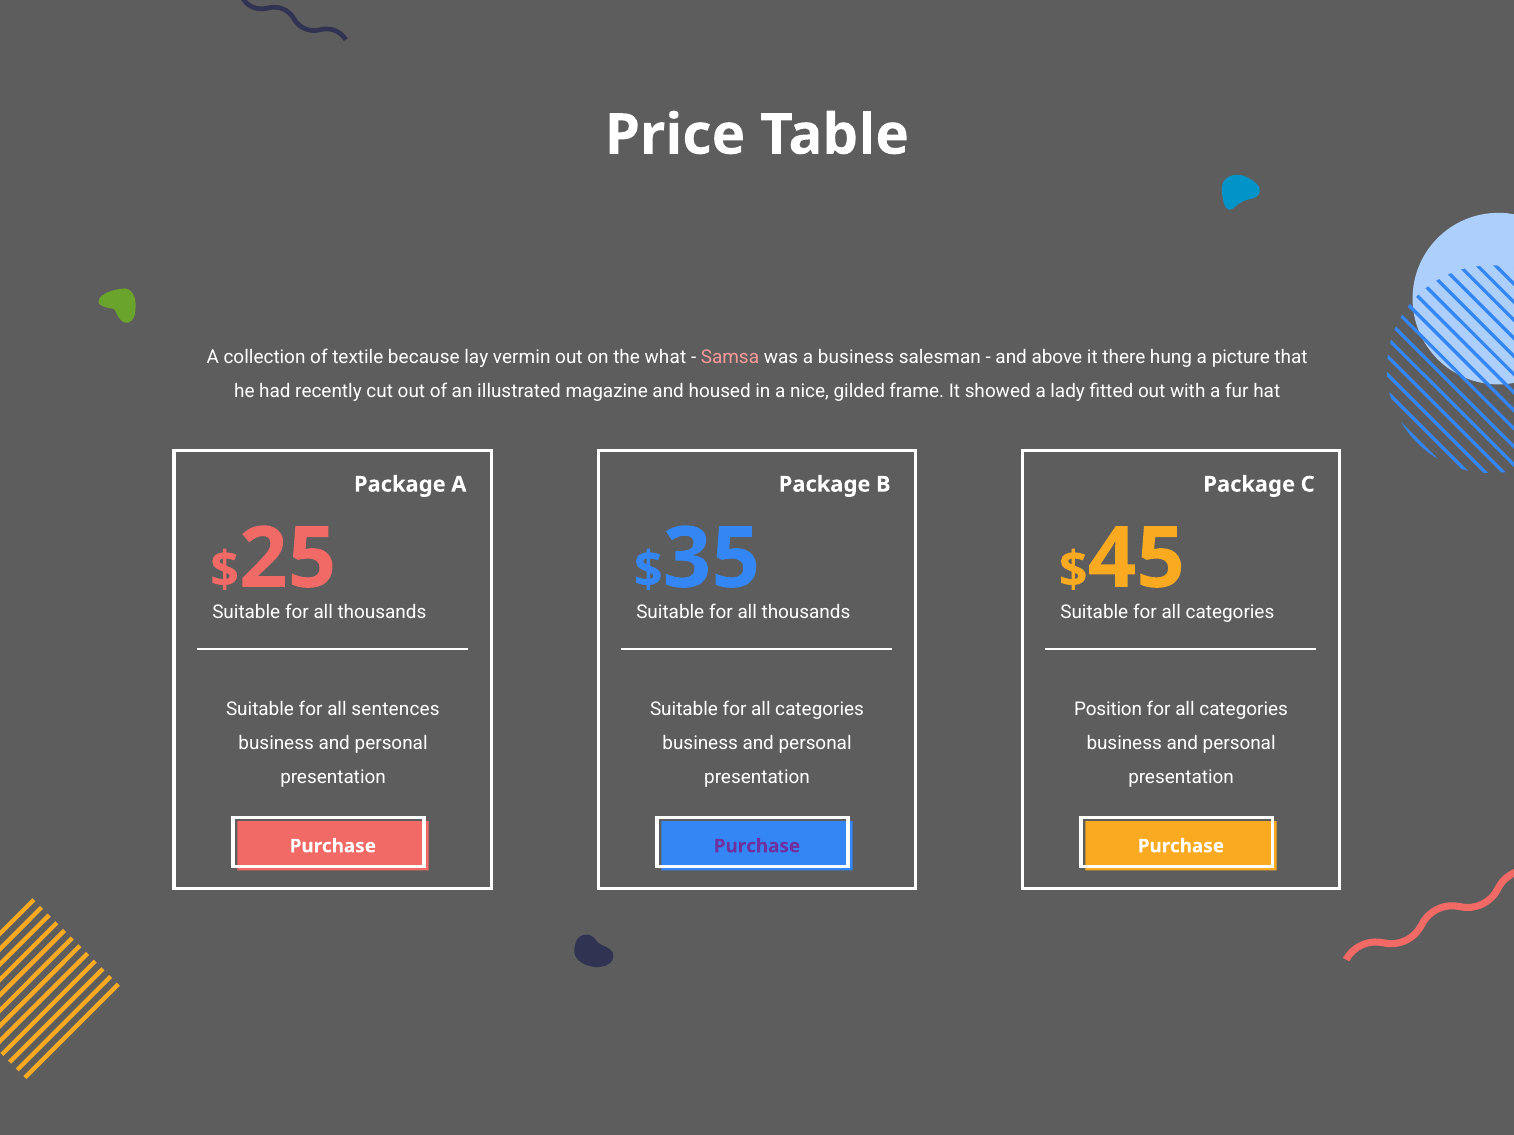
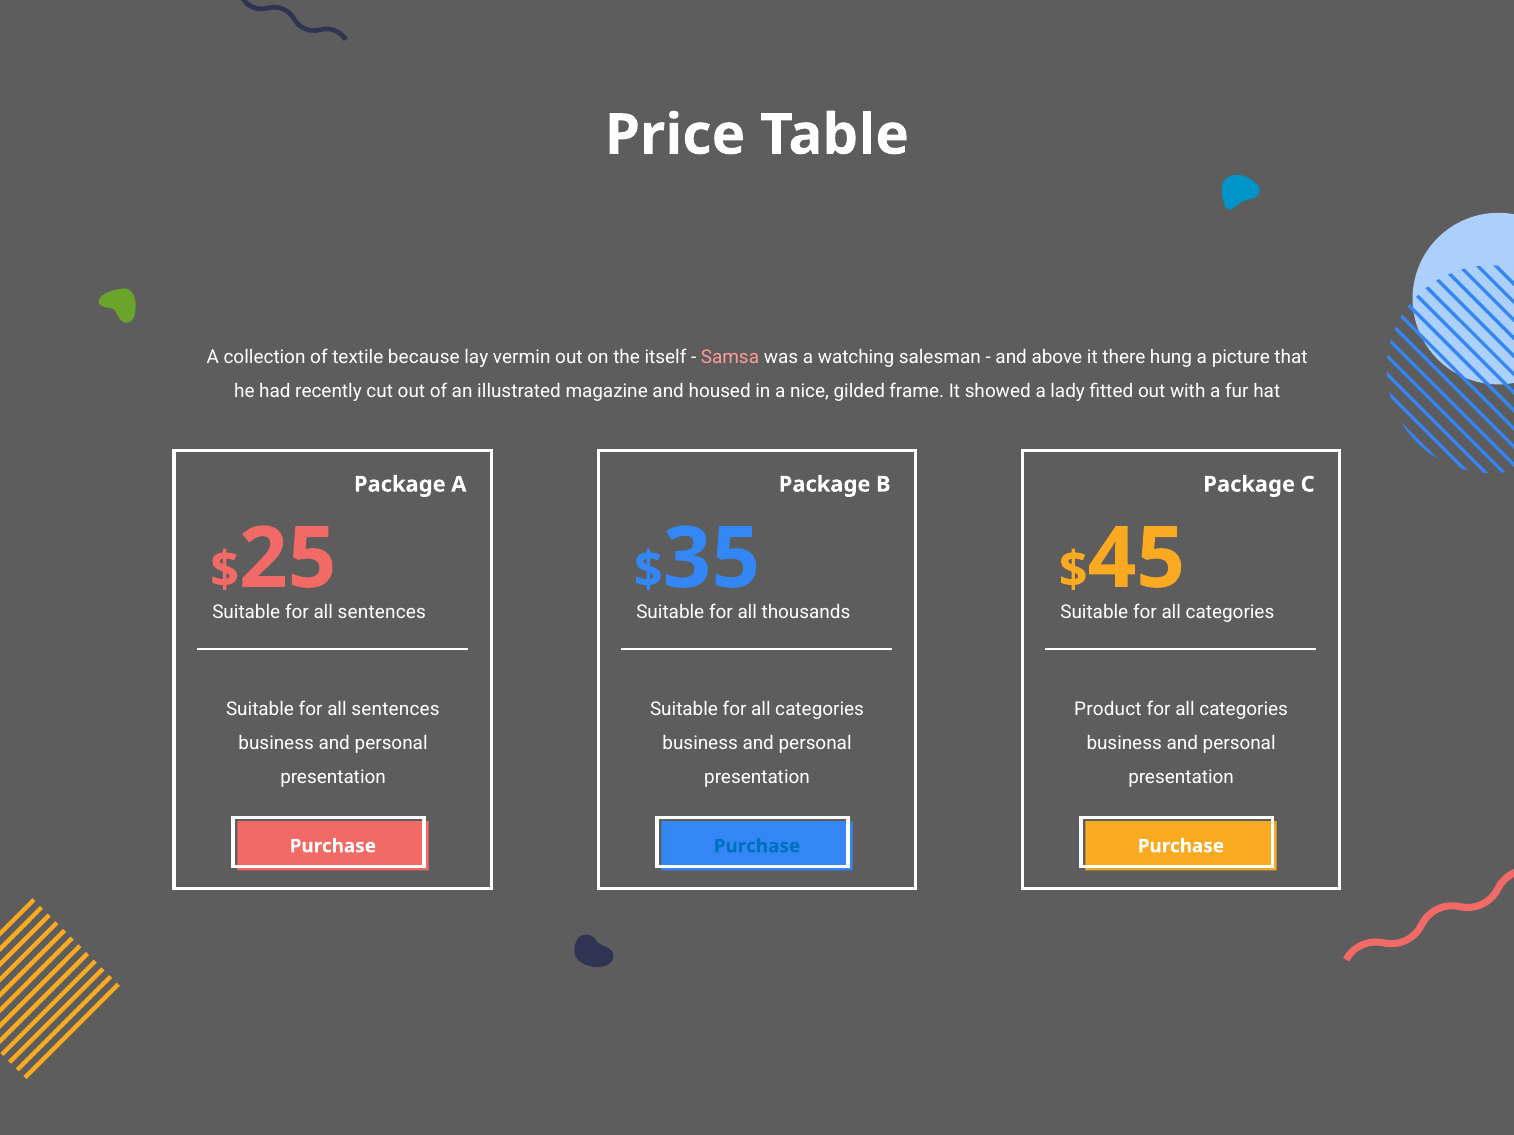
what: what -> itself (665, 357)
a business: business -> watching (856, 357)
thousands: thousands -> sentences (382, 612)
Position: Position -> Product (1108, 709)
Purchase colour: purple -> blue (757, 846)
